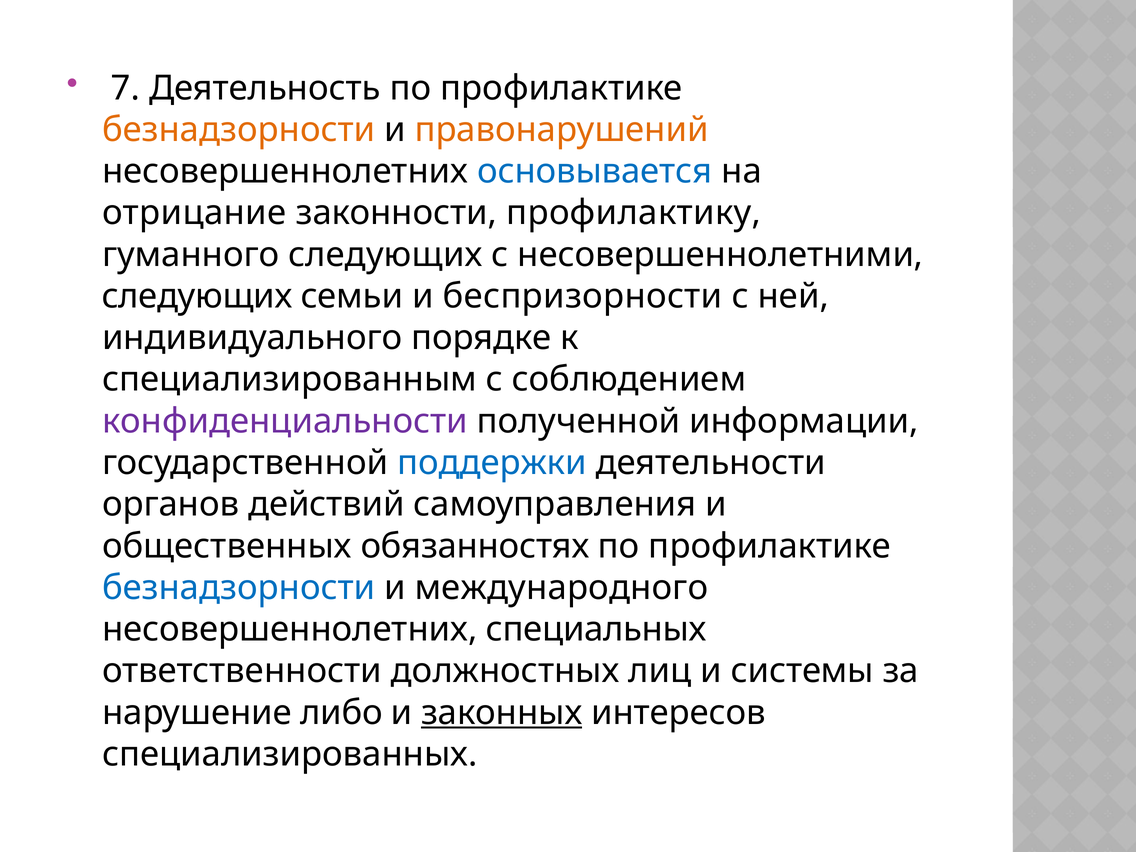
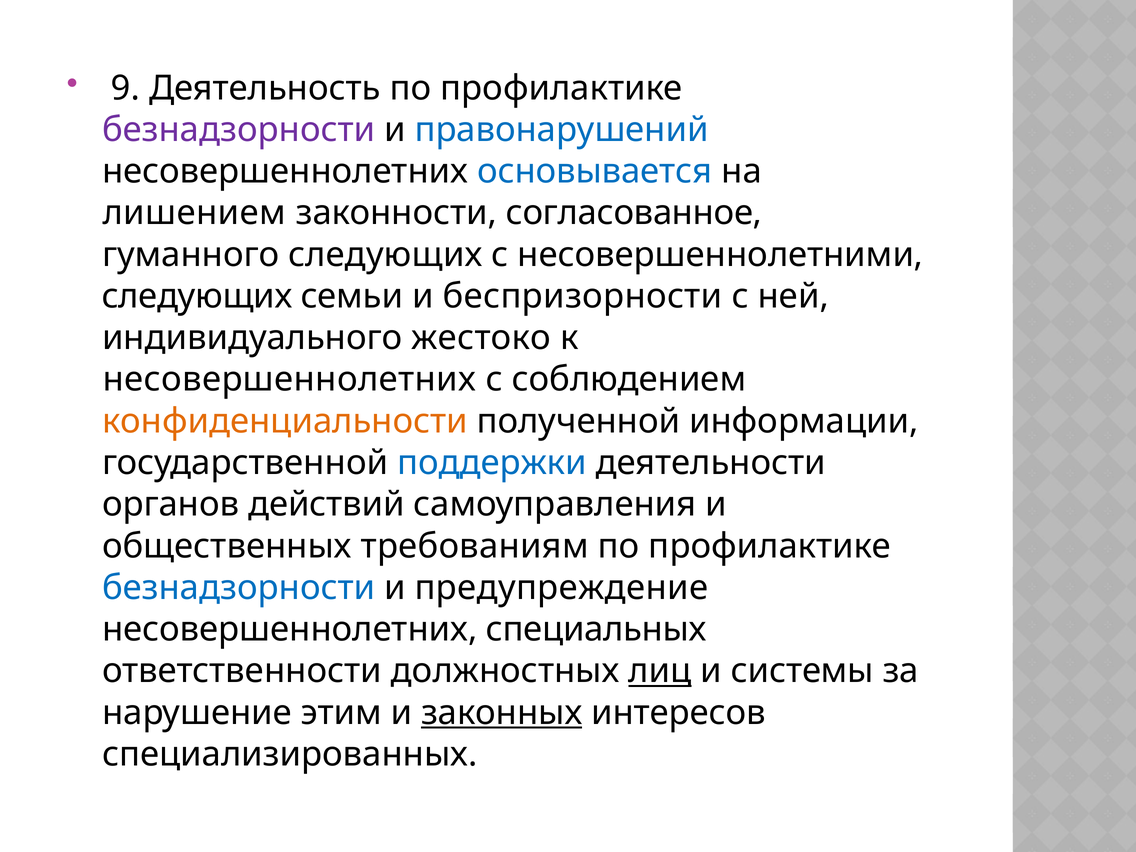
7: 7 -> 9 (125, 88)
безнадзорности colour: orange -> purple (239, 130)
правонарушений colour: orange -> blue (562, 130)
отрицание: отрицание -> лишением (194, 213)
профилактику: профилактику -> согласованное (634, 213)
порядке: порядке -> жестоко (481, 338)
специализированным: специализированным -> несовершеннолетних (289, 380)
конфиденциальности colour: purple -> orange (285, 421)
обязанностях: обязанностях -> требованиям (475, 546)
международного: международного -> предупреждение (561, 588)
лиц underline: none -> present (660, 671)
либо: либо -> этим (341, 713)
